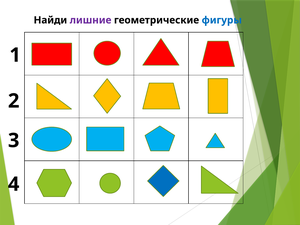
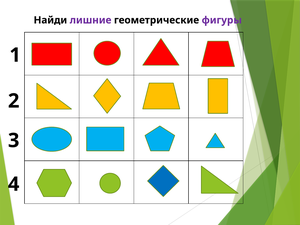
фигуры colour: blue -> purple (222, 20)
